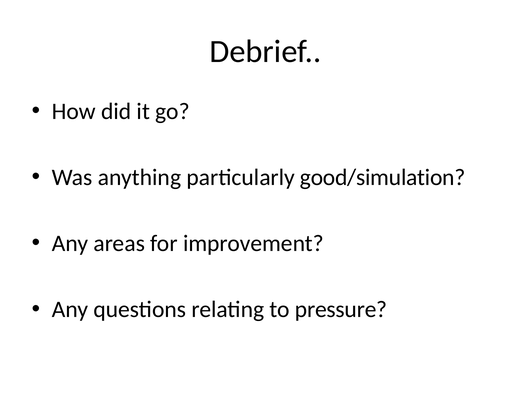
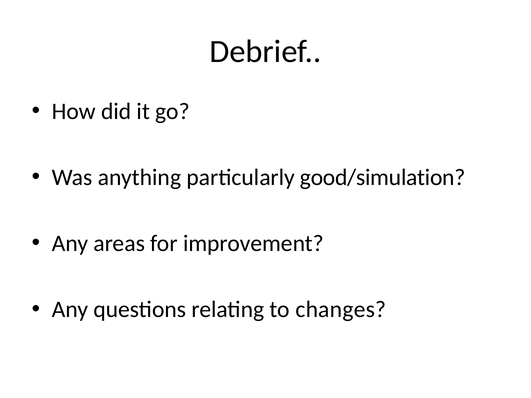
pressure: pressure -> changes (341, 310)
